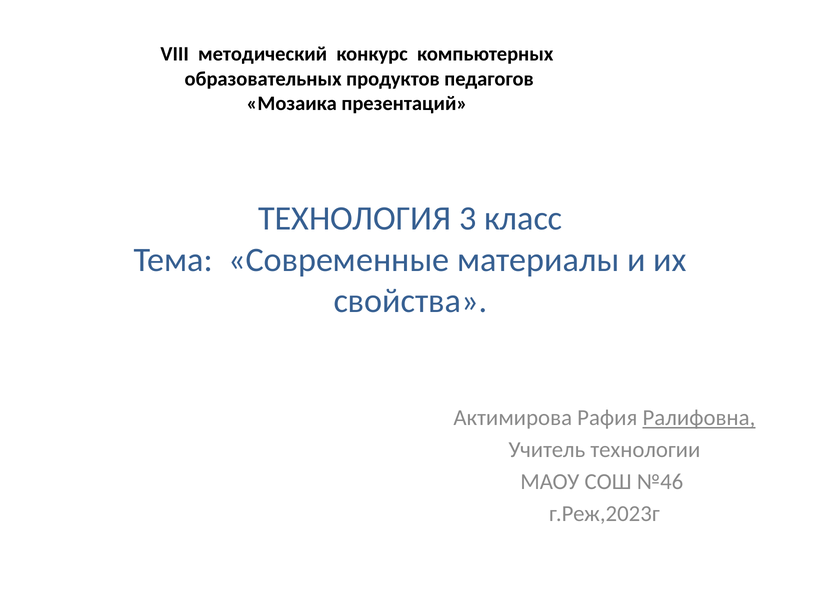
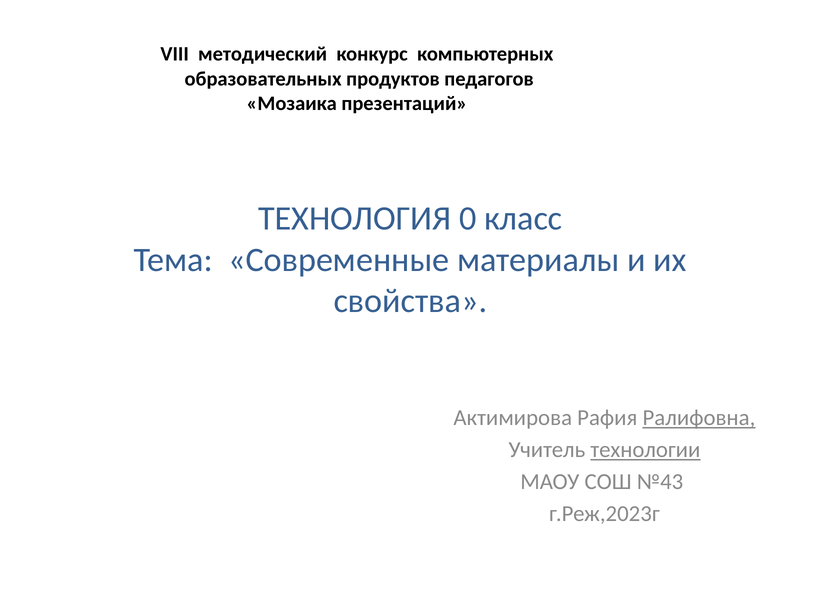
3: 3 -> 0 (468, 219)
технологии underline: none -> present (645, 450)
№46: №46 -> №43 (660, 482)
